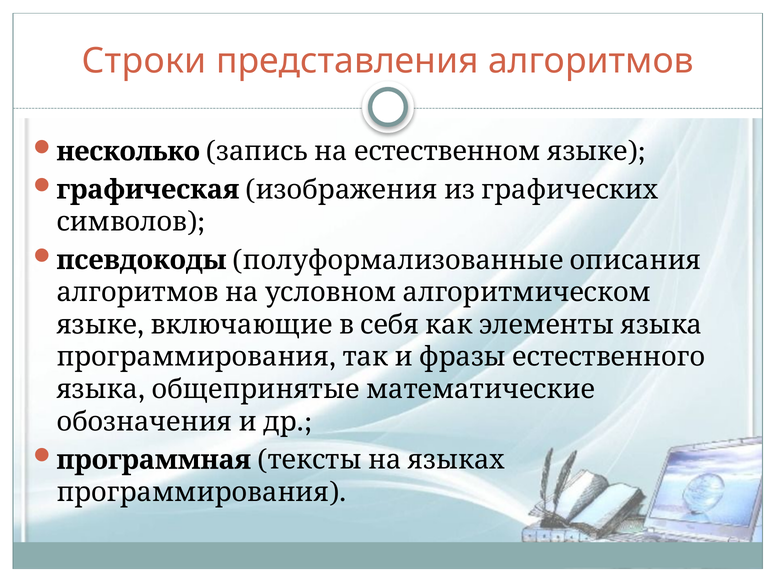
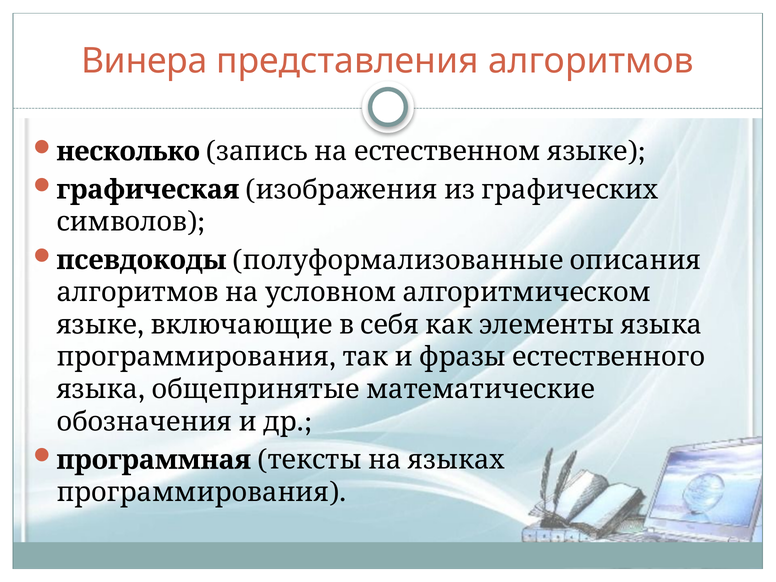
Строки: Строки -> Винера (144, 61)
